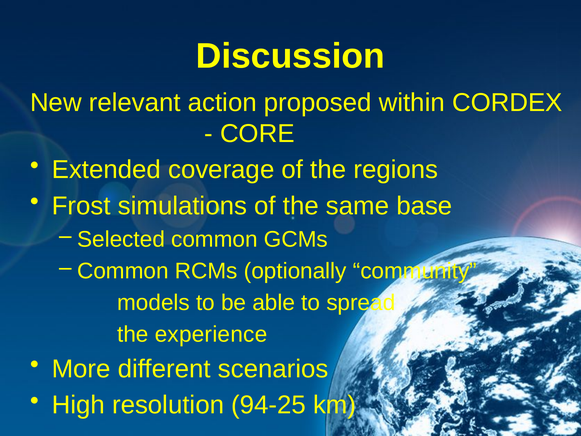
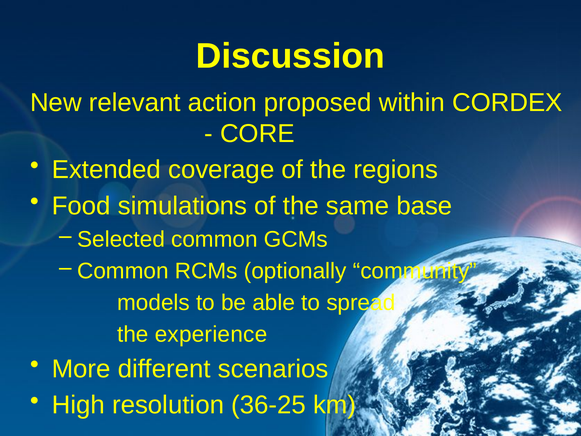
Frost: Frost -> Food (81, 206)
94-25: 94-25 -> 36-25 (269, 405)
